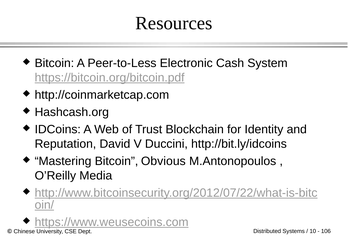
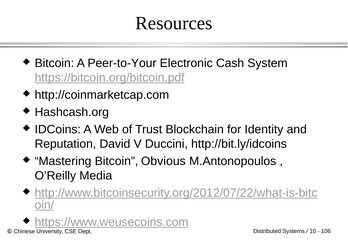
Peer-to-Less: Peer-to-Less -> Peer-to-Your (122, 63)
